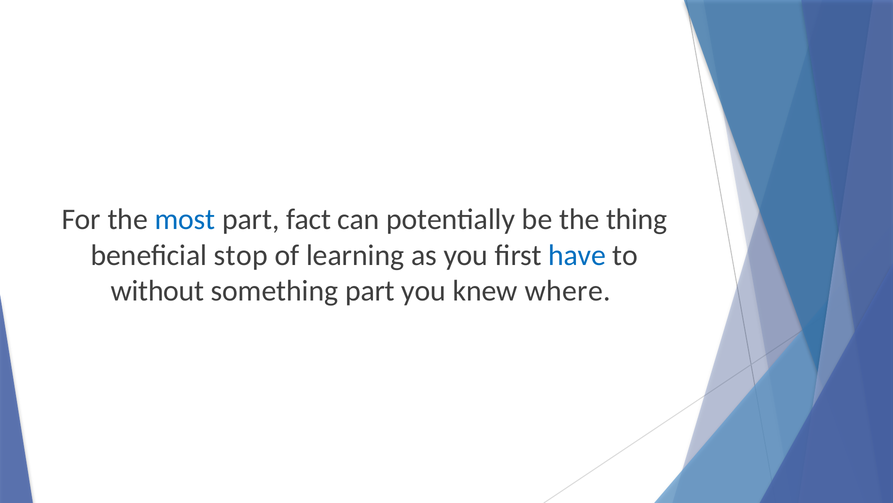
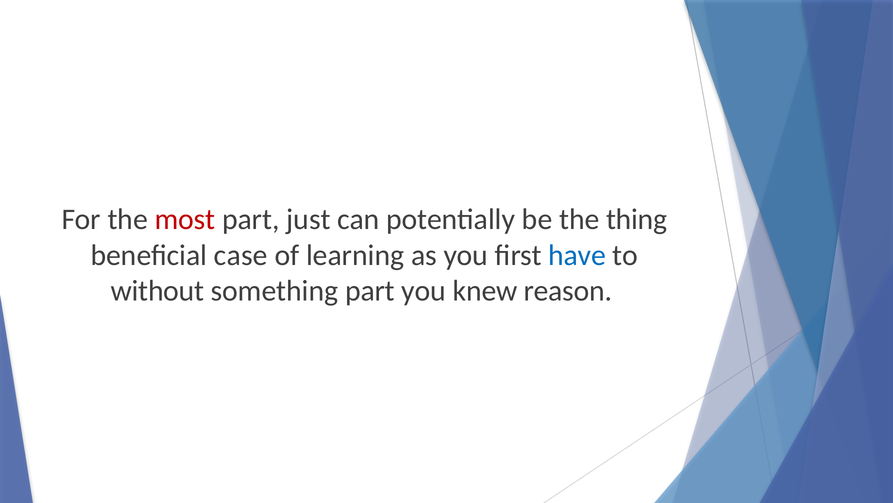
most colour: blue -> red (185, 219)
fact: fact -> just (309, 219)
stop: stop -> case (241, 255)
where: where -> reason (568, 291)
